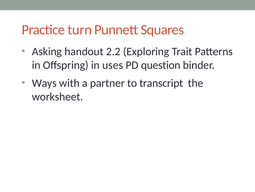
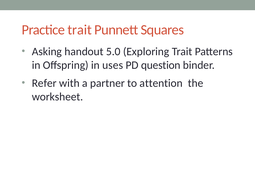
Practice turn: turn -> trait (80, 30)
2.2: 2.2 -> 5.0 (113, 51)
Ways: Ways -> Refer (44, 83)
transcript: transcript -> attention (161, 83)
